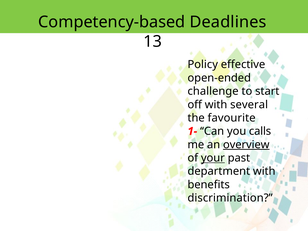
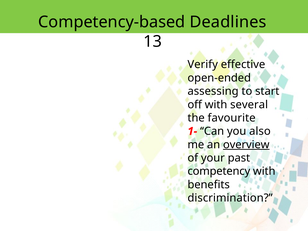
Policy: Policy -> Verify (203, 65)
challenge: challenge -> assessing (213, 91)
calls: calls -> also (260, 131)
your underline: present -> none (213, 158)
department: department -> competency (219, 171)
